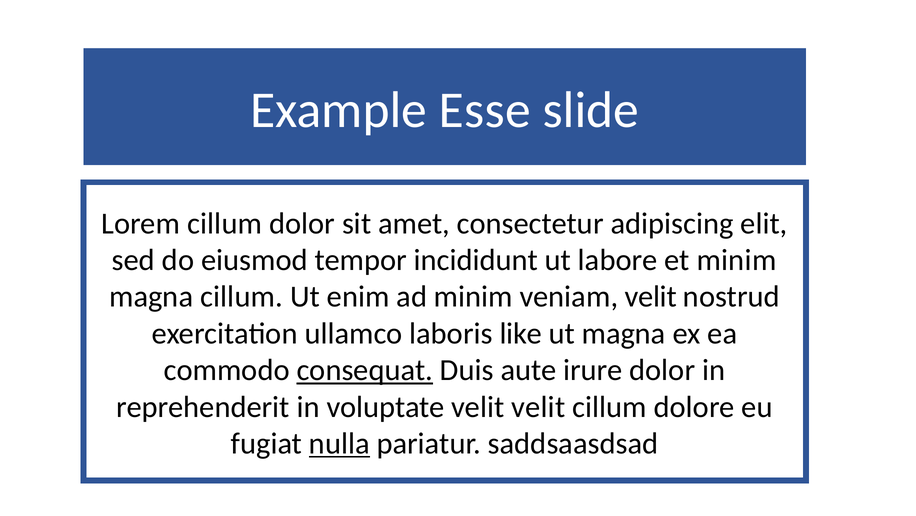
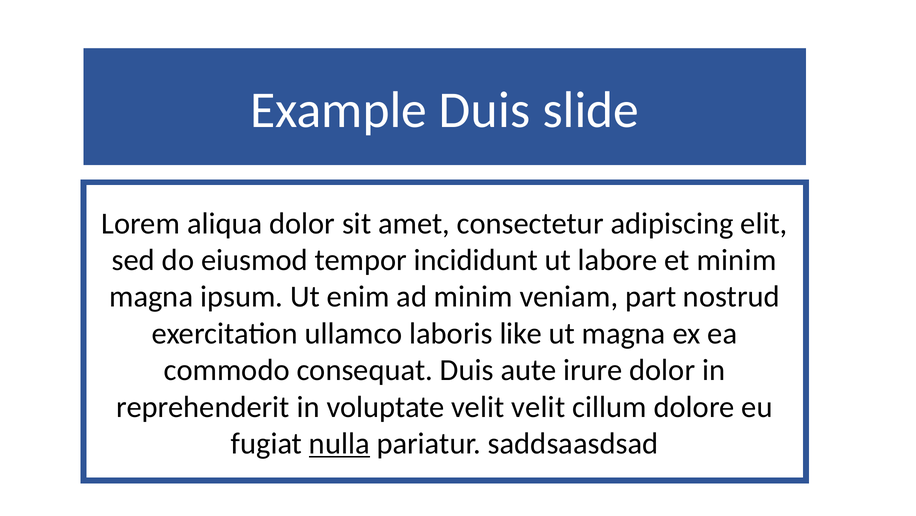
Example Esse: Esse -> Duis (485, 110)
Lorem cillum: cillum -> aliqua (225, 223)
magna cillum: cillum -> ipsum (242, 296)
veniam velit: velit -> part (651, 296)
consequat underline: present -> none (365, 370)
